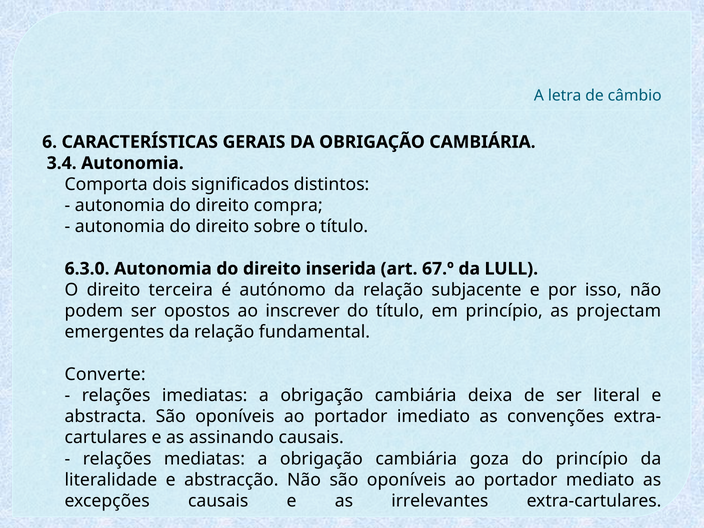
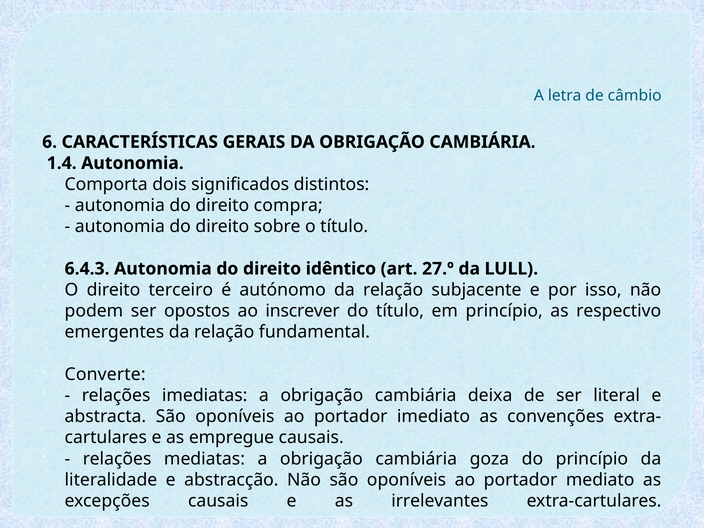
3.4: 3.4 -> 1.4 (62, 163)
6.3.0: 6.3.0 -> 6.4.3 (87, 269)
inserida: inserida -> idêntico (341, 269)
67.º: 67.º -> 27.º (438, 269)
terceira: terceira -> terceiro (181, 290)
projectam: projectam -> respectivo (619, 311)
assinando: assinando -> empregue (232, 438)
